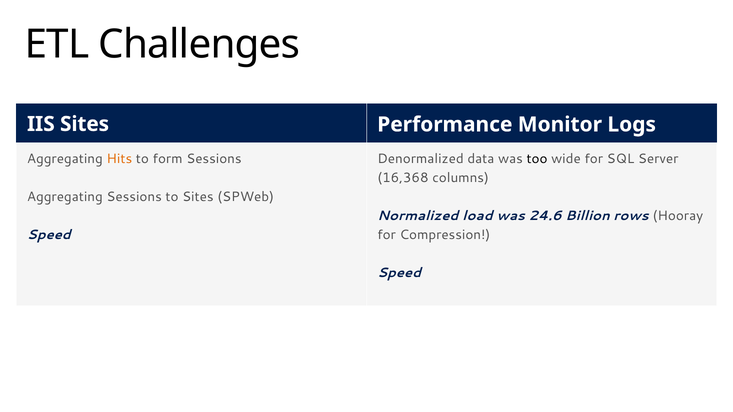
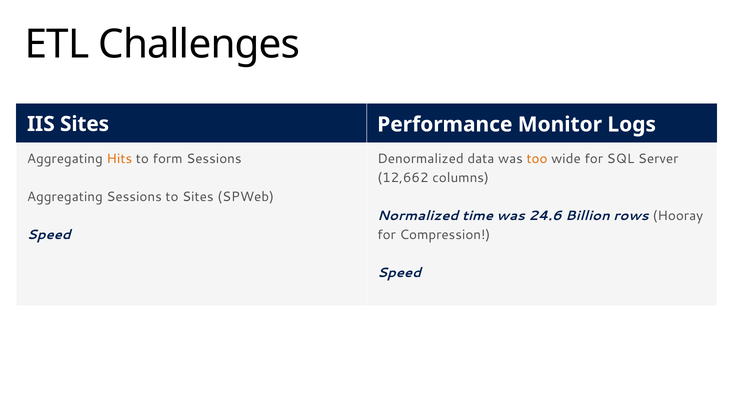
too colour: black -> orange (537, 159)
16,368: 16,368 -> 12,662 (403, 178)
load: load -> time (478, 216)
